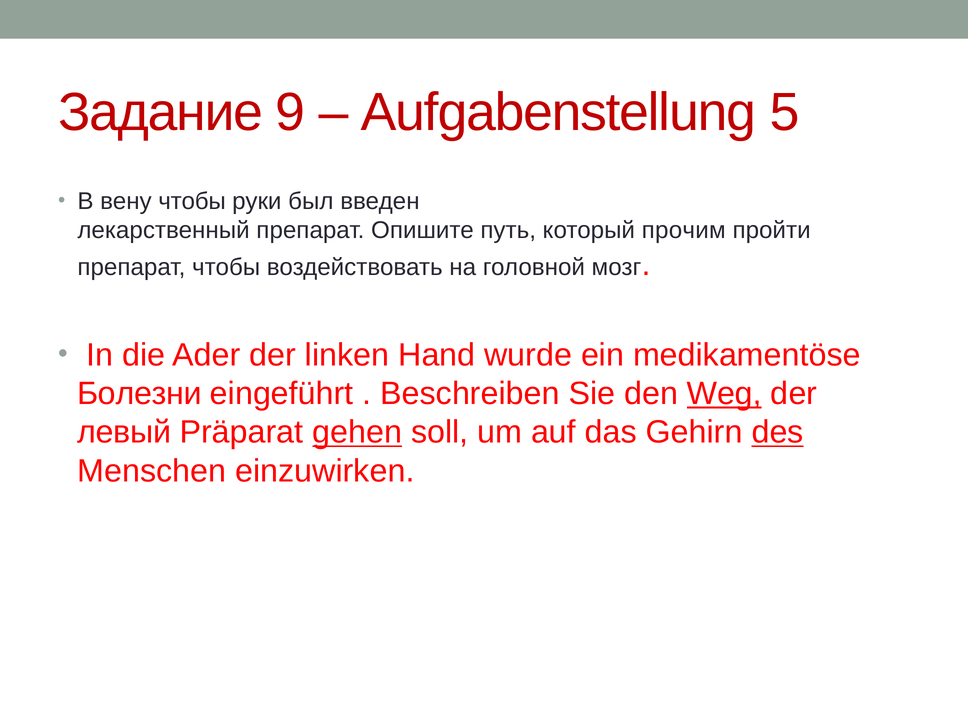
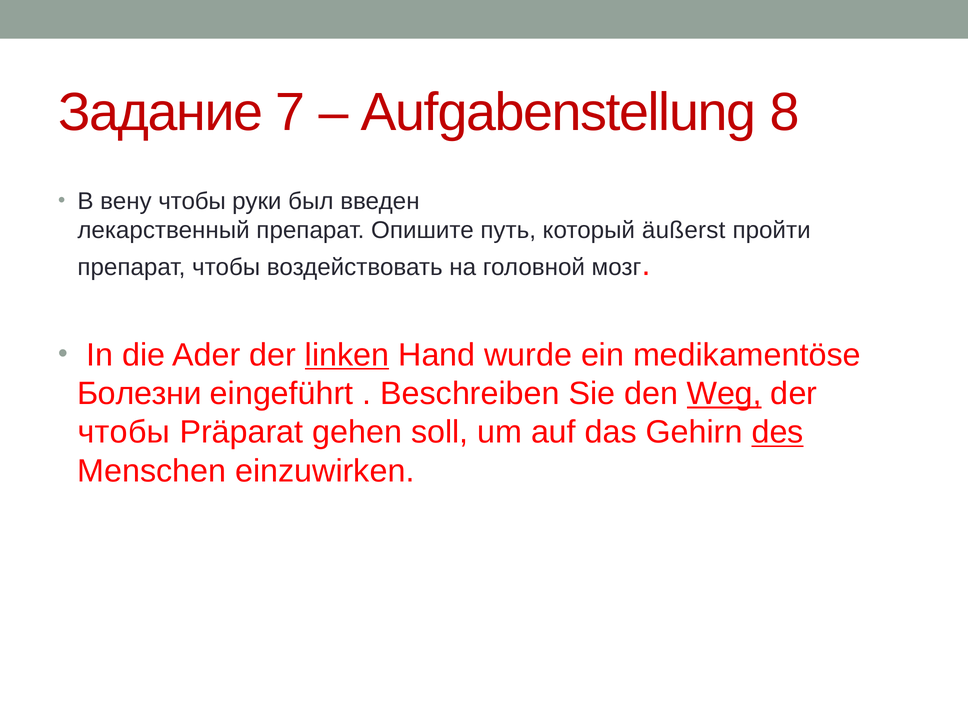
9: 9 -> 7 (290, 113)
5: 5 -> 8 (784, 113)
прочим: прочим -> äußerst (684, 230)
linken underline: none -> present (347, 355)
левый: левый -> чтобы (124, 432)
gehen underline: present -> none (357, 432)
